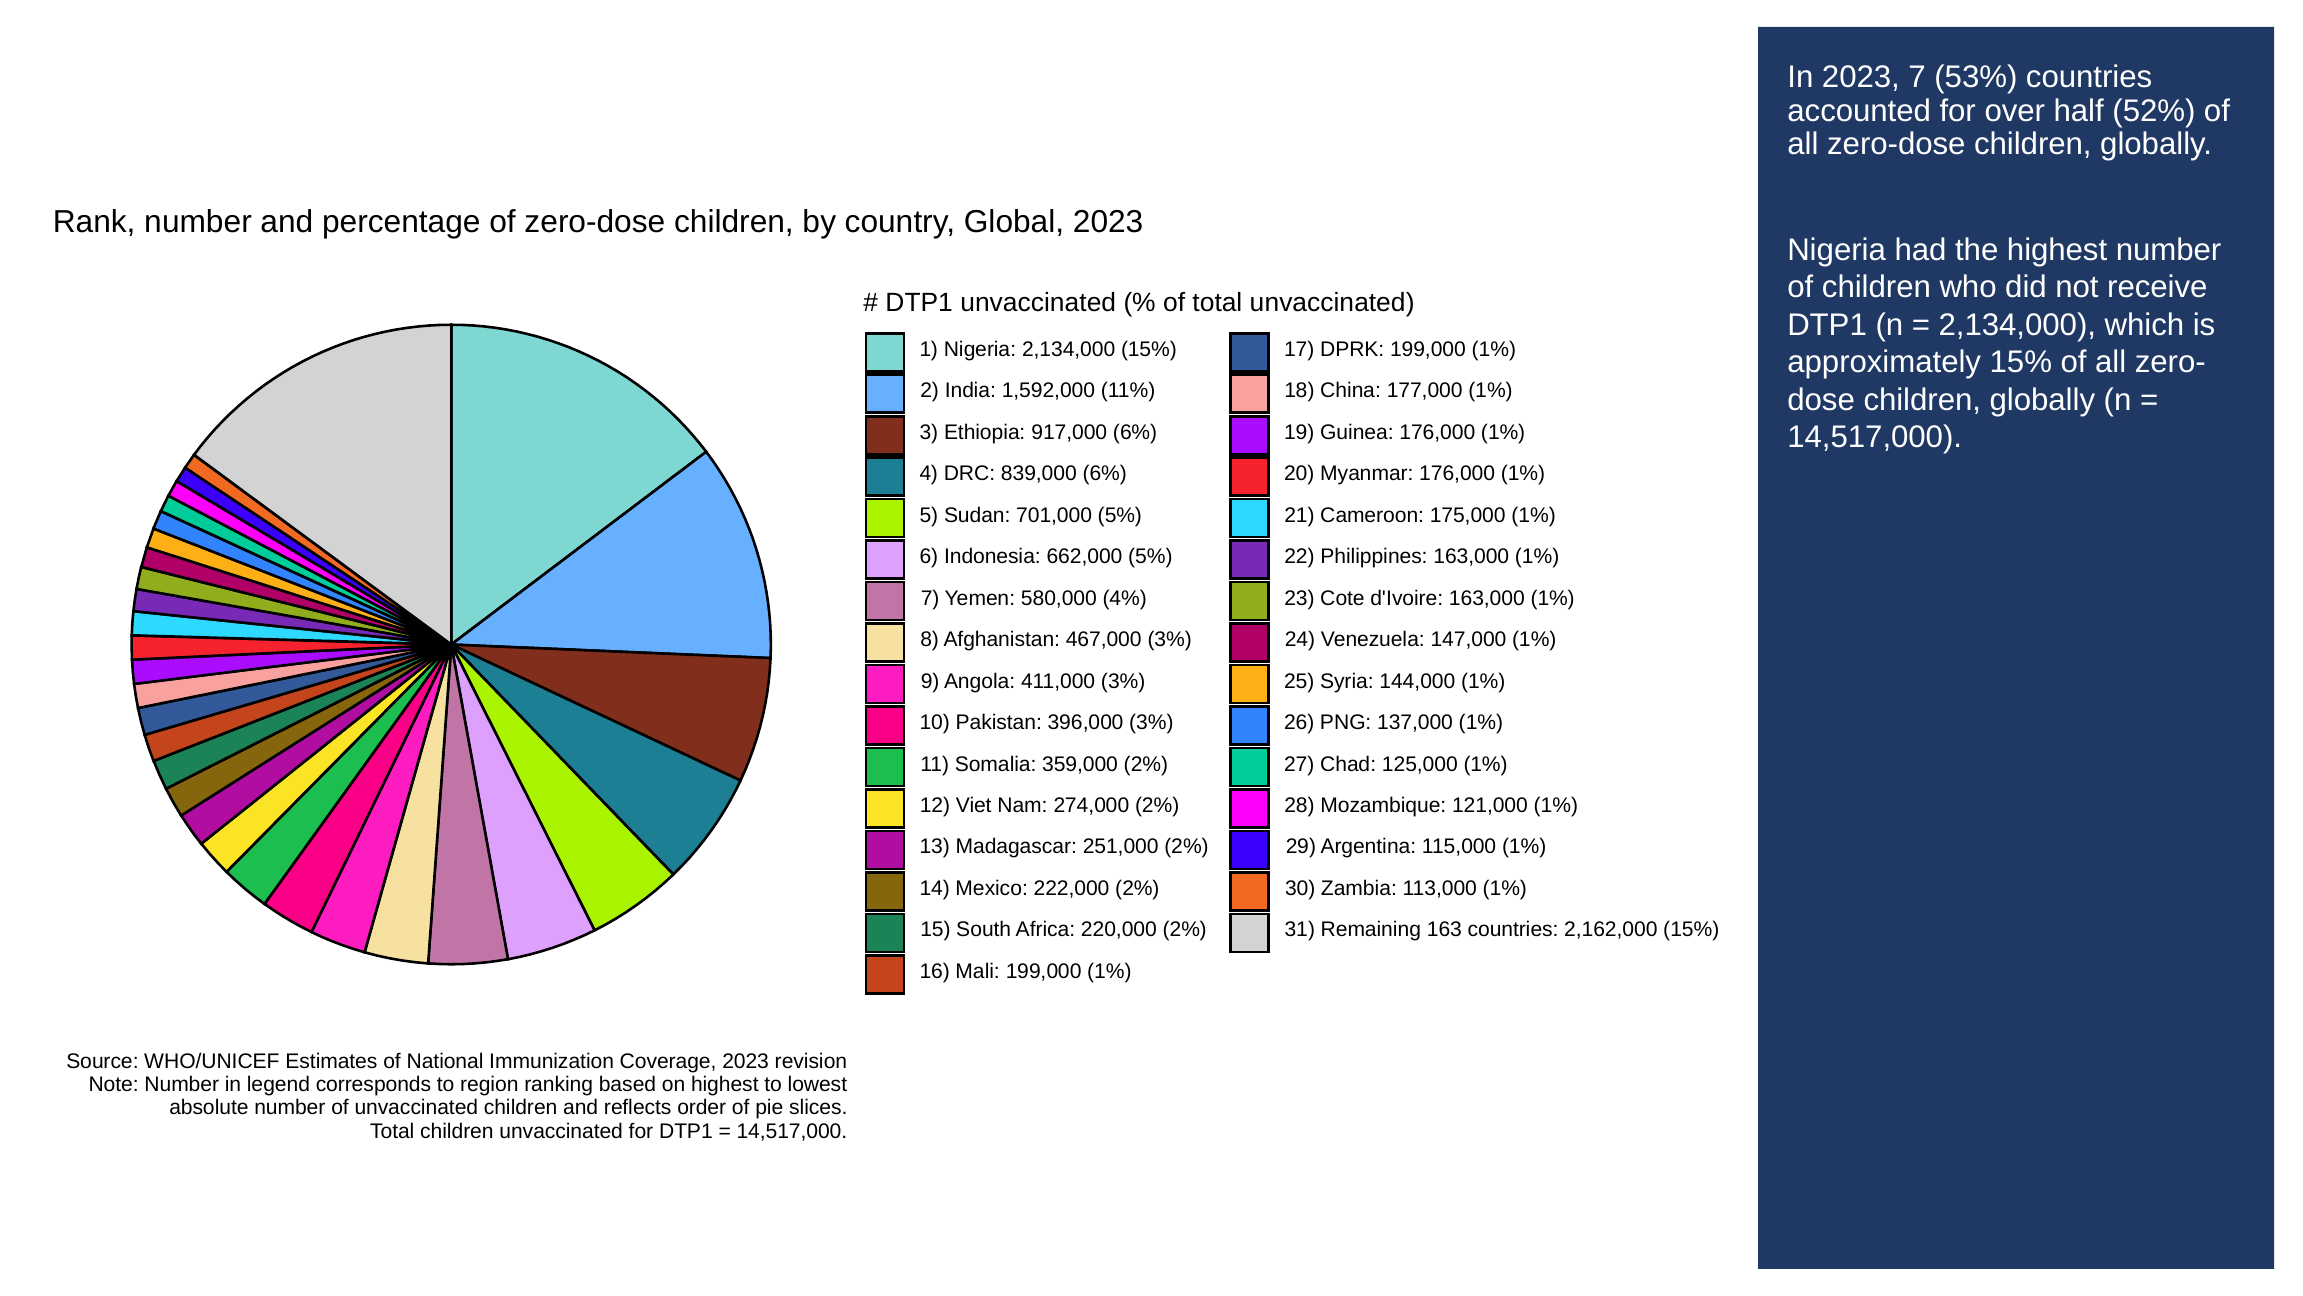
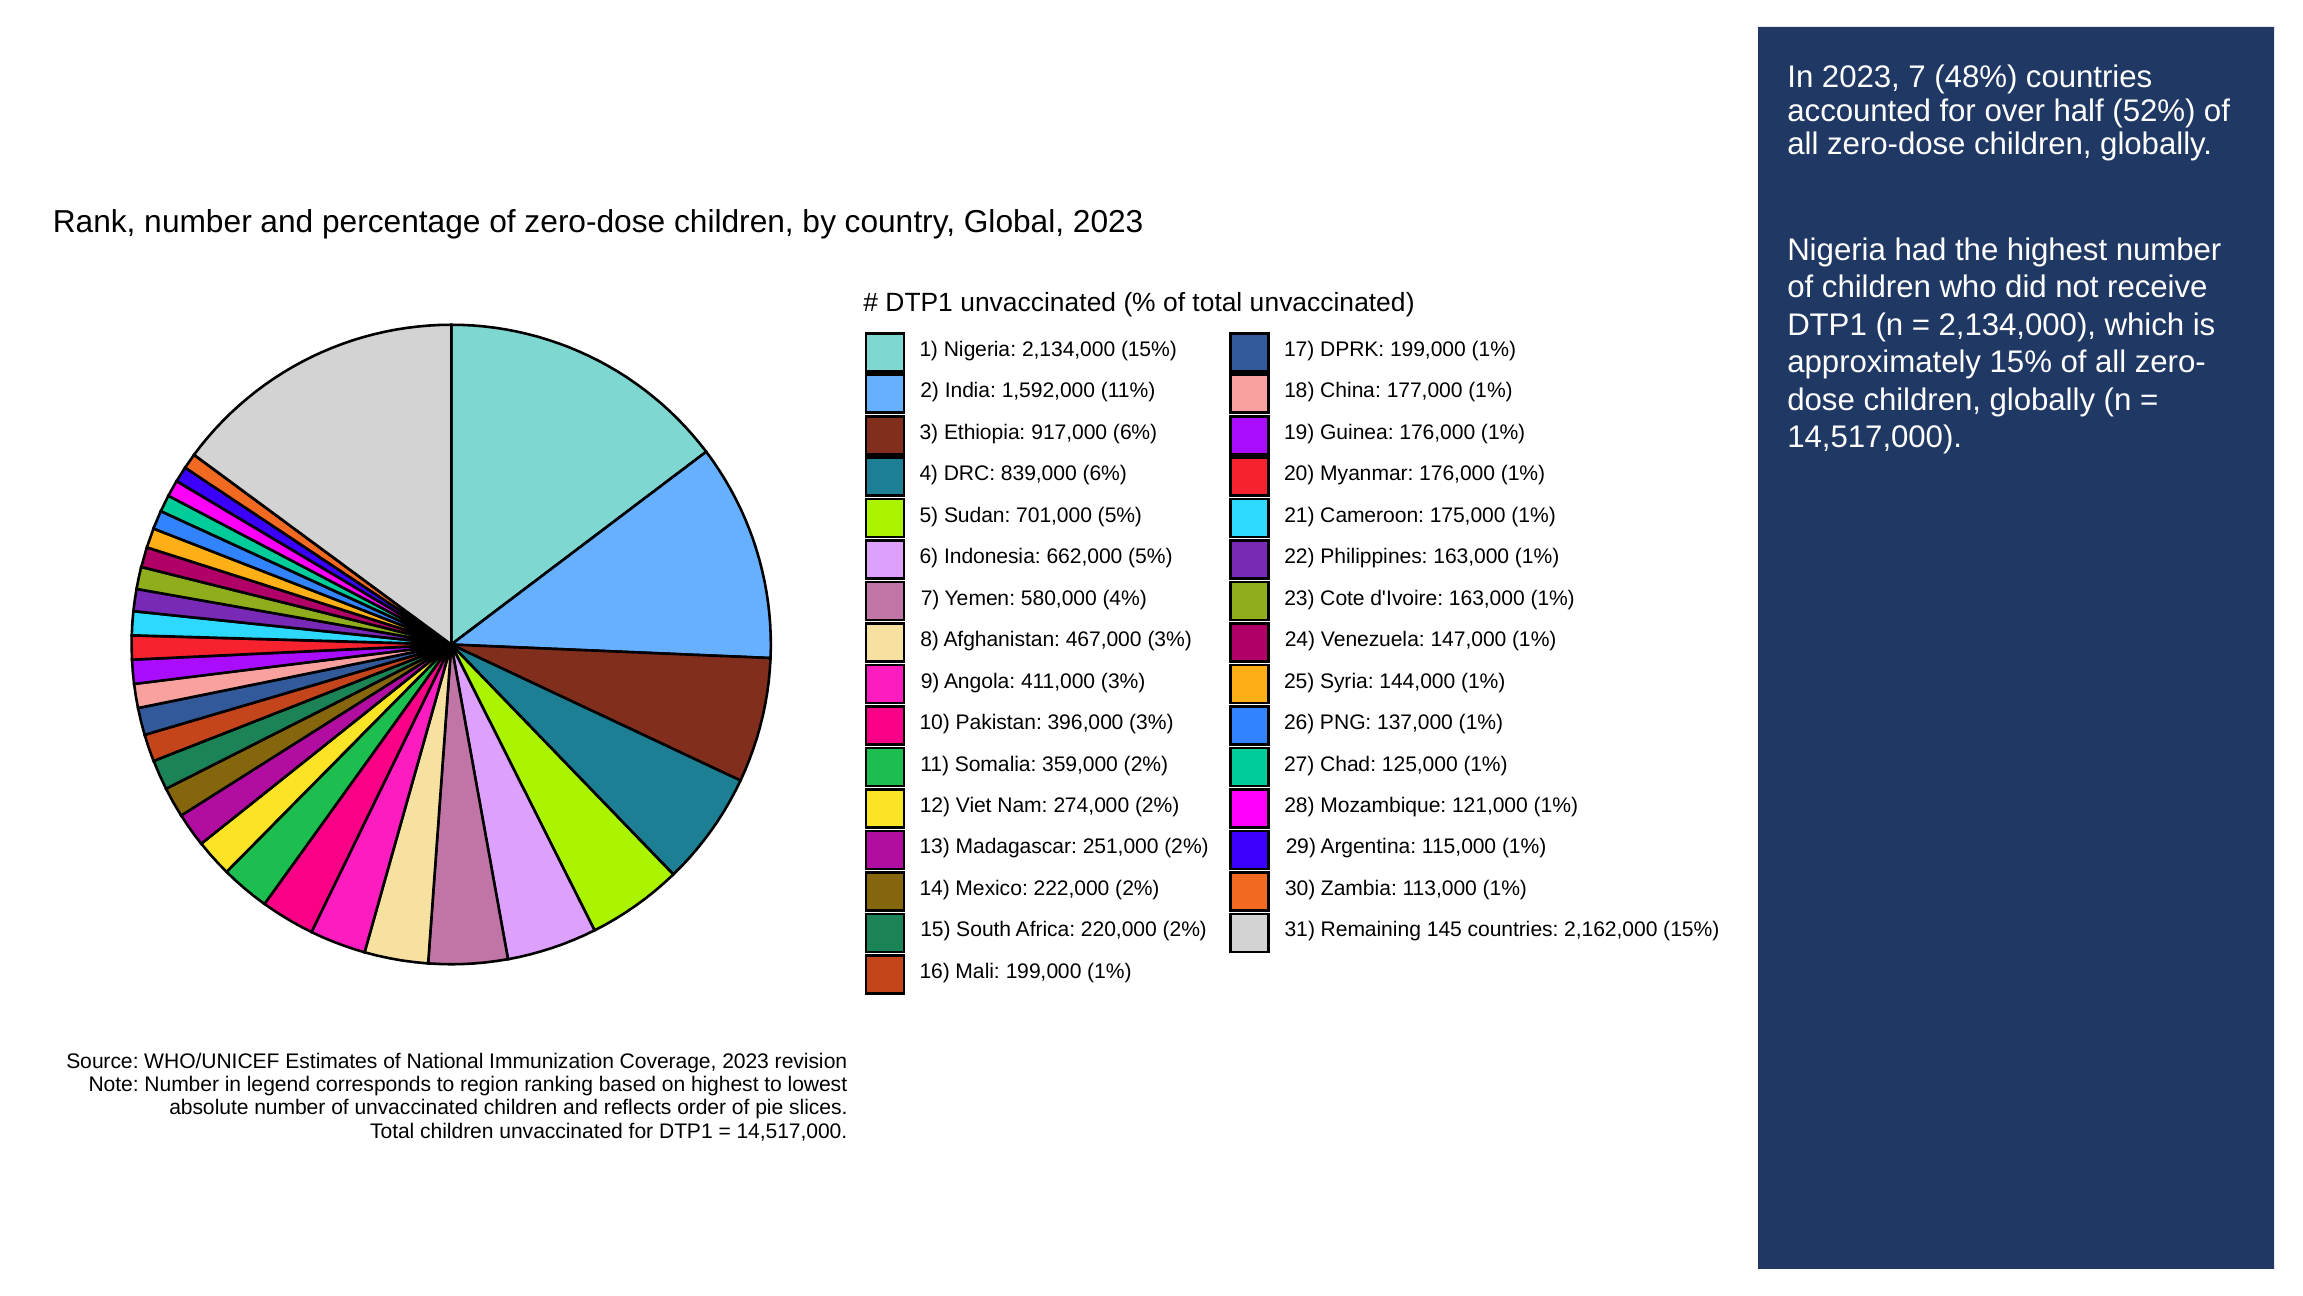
53%: 53% -> 48% (1976, 77)
163: 163 -> 145 (1444, 930)
